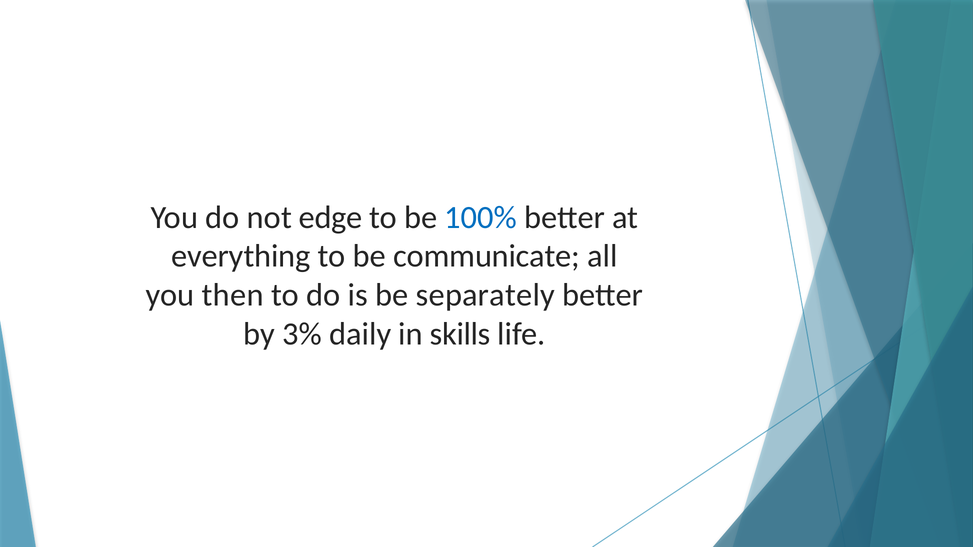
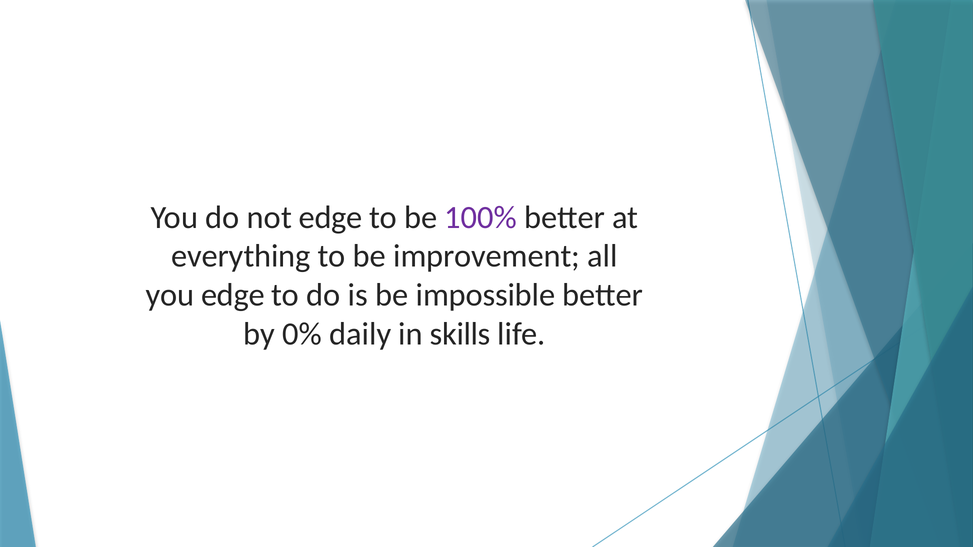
100% colour: blue -> purple (481, 218)
communicate: communicate -> improvement (487, 256)
you then: then -> edge (233, 295)
separately: separately -> impossible (485, 295)
3%: 3% -> 0% (302, 334)
